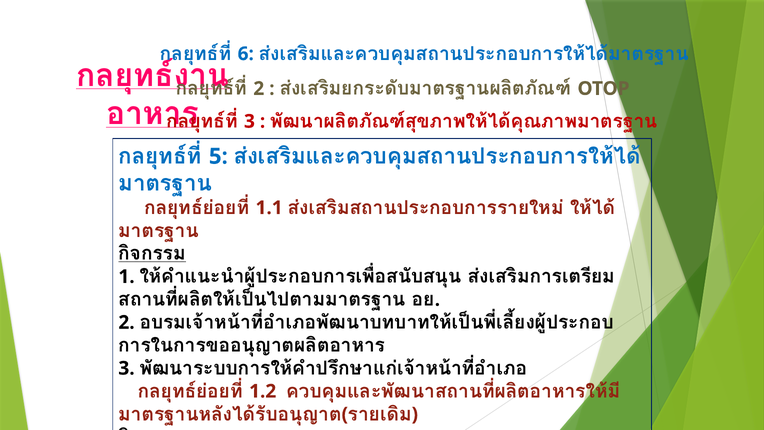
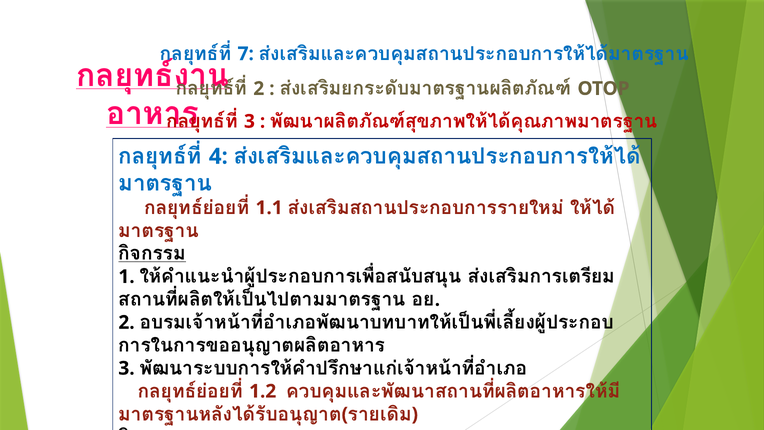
6: 6 -> 7 (246, 54)
5: 5 -> 4 (218, 156)
